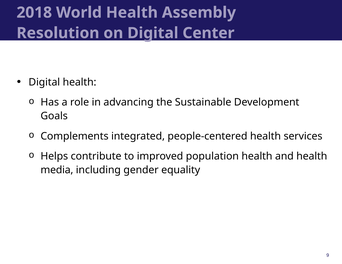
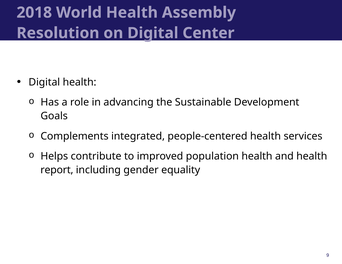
media: media -> report (57, 170)
